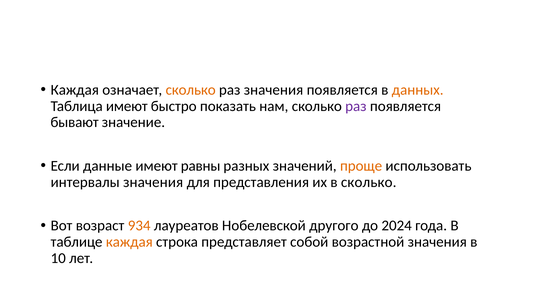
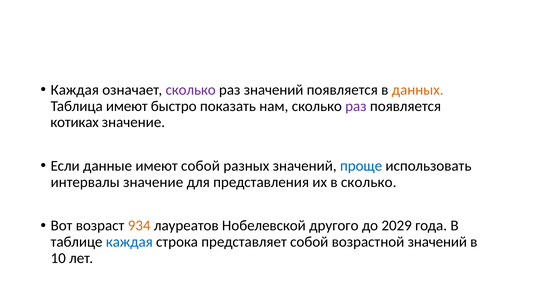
сколько colour: orange -> purple (191, 90)
раз значения: значения -> значений (274, 90)
бывают: бывают -> котиках (75, 122)
имеют равны: равны -> собой (200, 166)
проще colour: orange -> blue (361, 166)
интервалы значения: значения -> значение (153, 182)
2024: 2024 -> 2029 (397, 225)
каждая colour: orange -> blue (129, 242)
возрастной значения: значения -> значений (437, 242)
